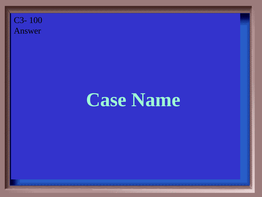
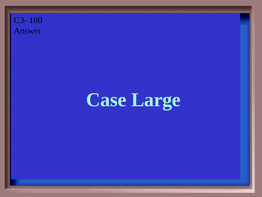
Name: Name -> Large (156, 100)
